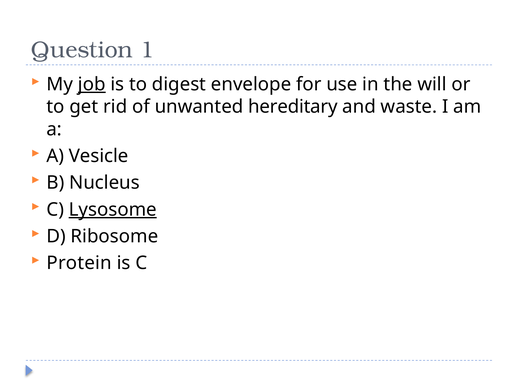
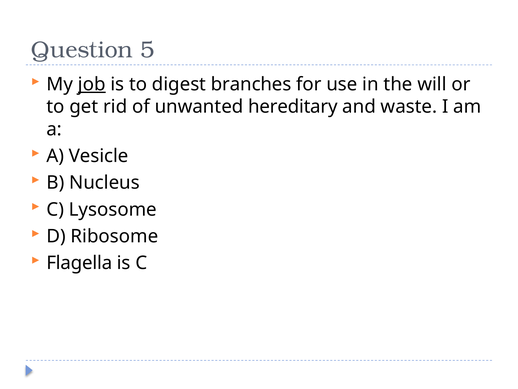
1: 1 -> 5 (147, 50)
envelope: envelope -> branches (251, 84)
Lysosome underline: present -> none (113, 209)
Protein: Protein -> Flagella (79, 263)
